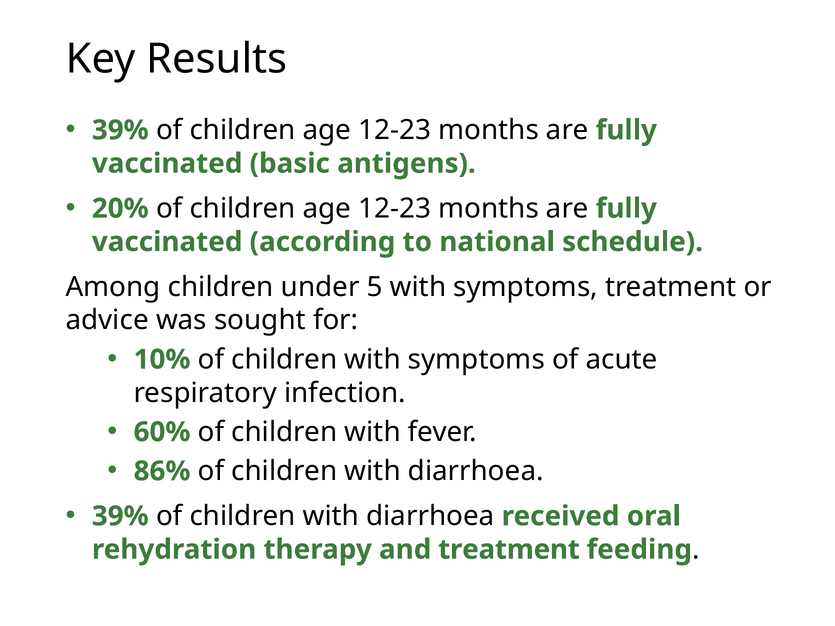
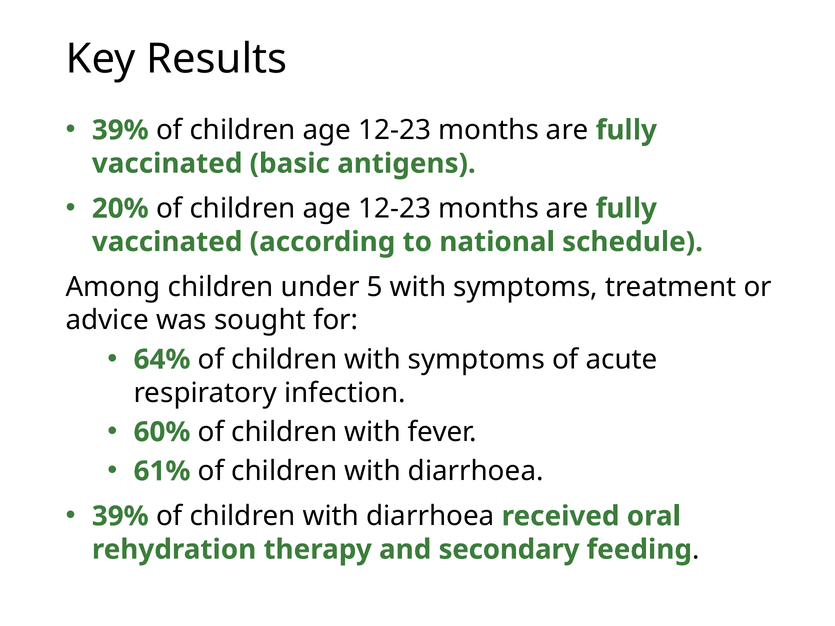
10%: 10% -> 64% (162, 360)
86%: 86% -> 61% (162, 471)
and treatment: treatment -> secondary (509, 550)
